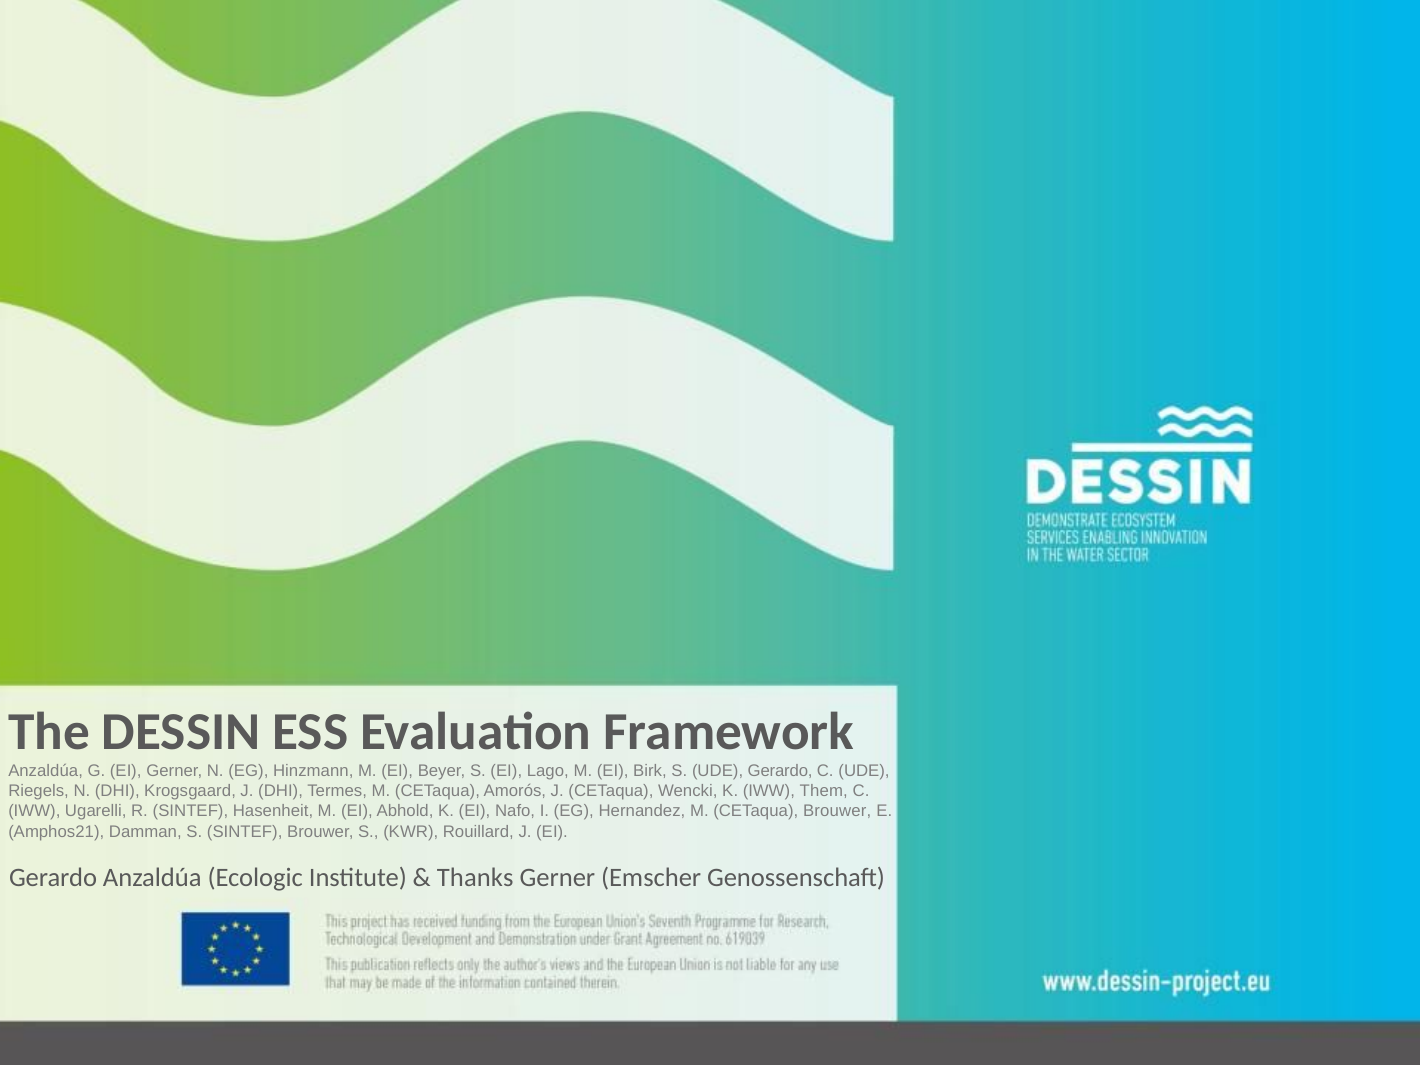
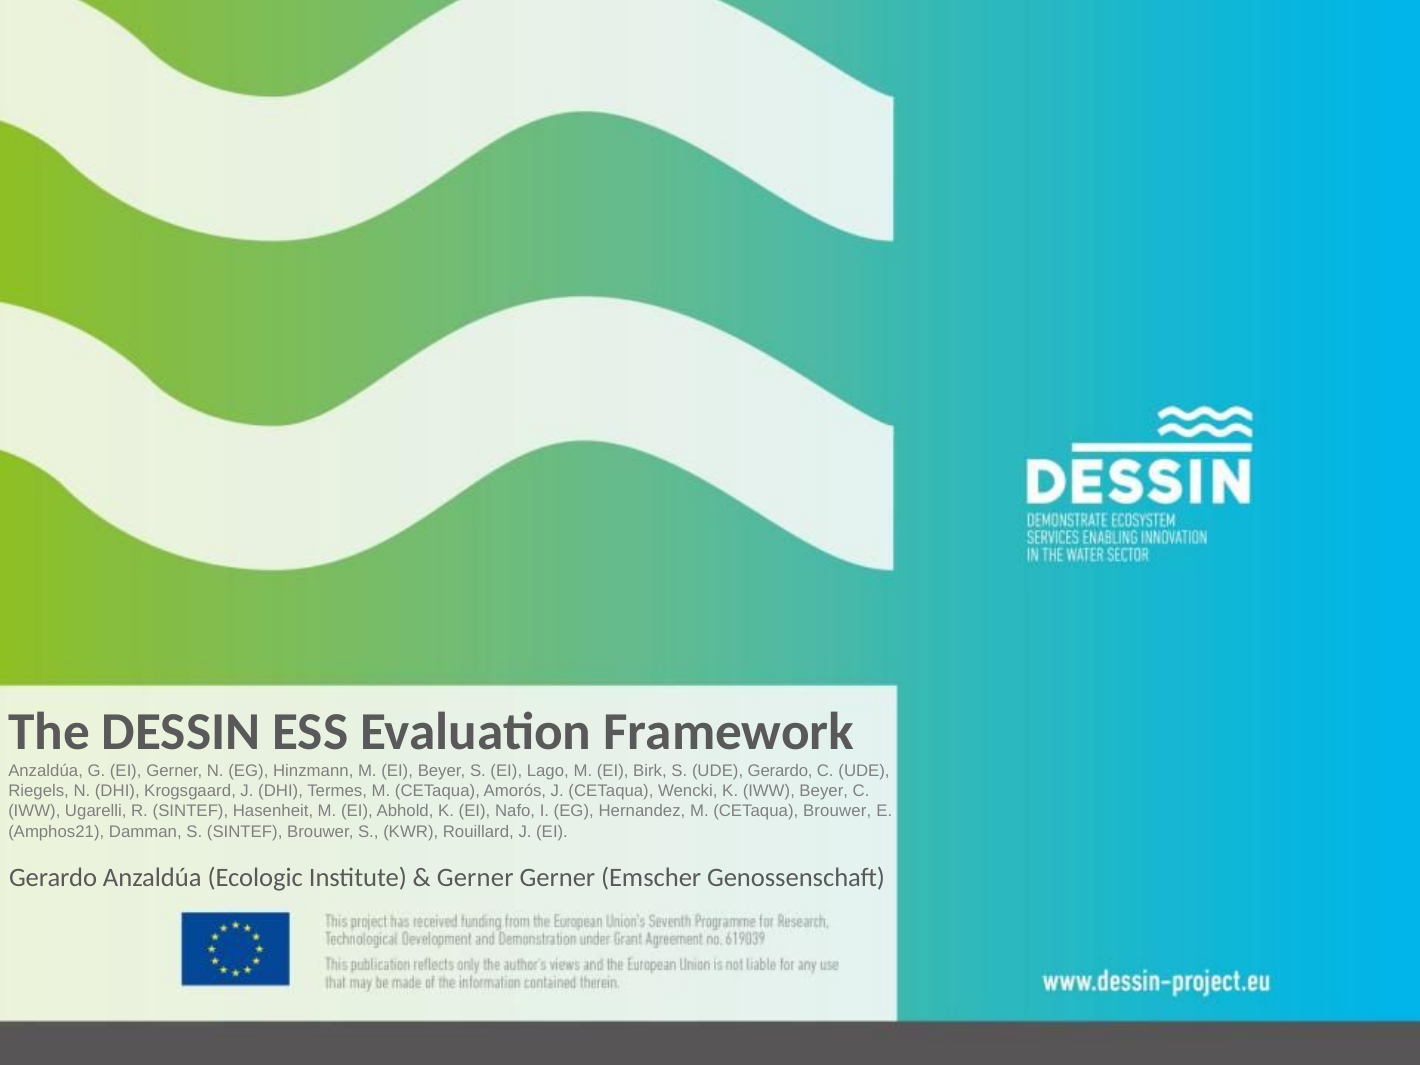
IWW Them: Them -> Beyer (824, 791)
Thanks: Thanks -> Gerner (475, 878)
